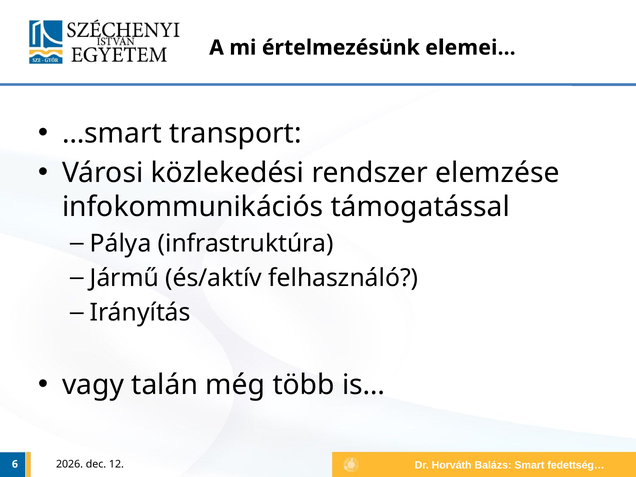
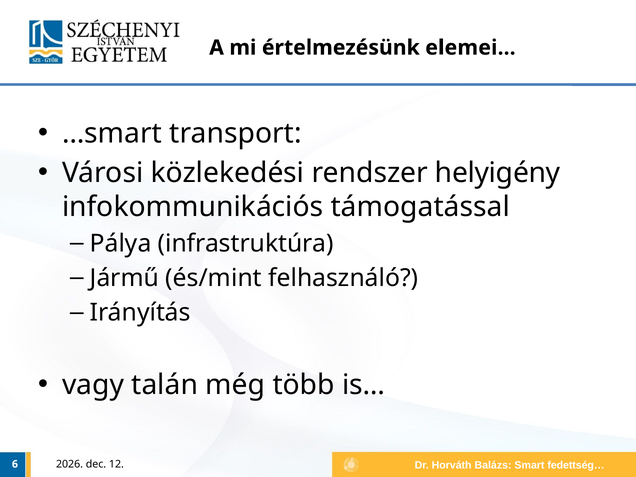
elemzése: elemzése -> helyigény (498, 173)
és/aktív: és/aktív -> és/mint (214, 278)
